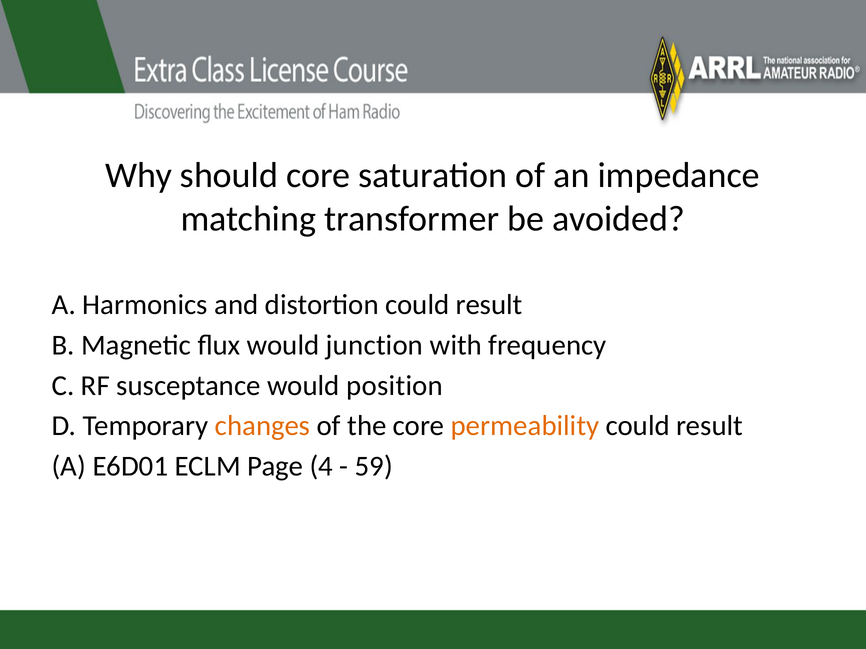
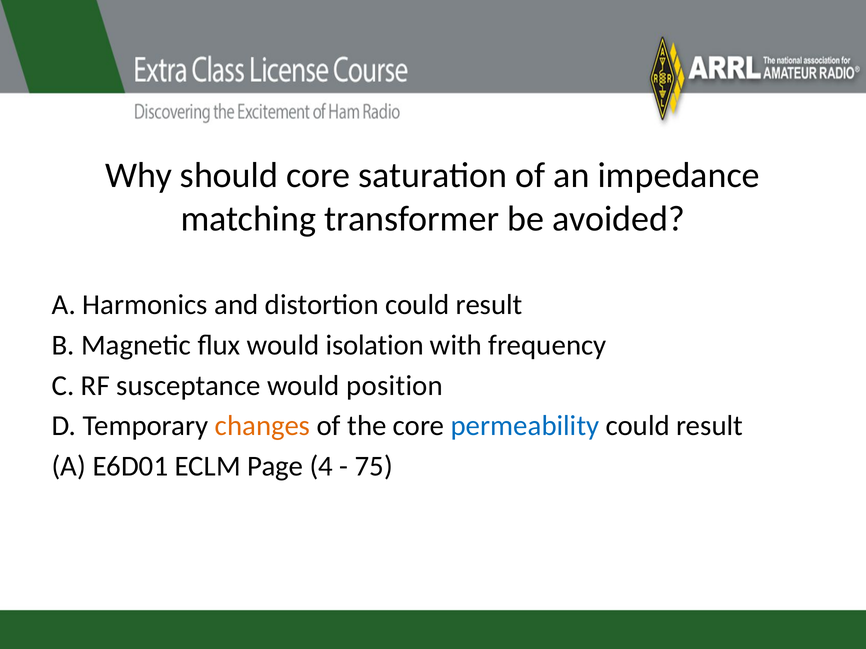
junction: junction -> isolation (375, 345)
permeability colour: orange -> blue (525, 426)
59: 59 -> 75 (374, 467)
